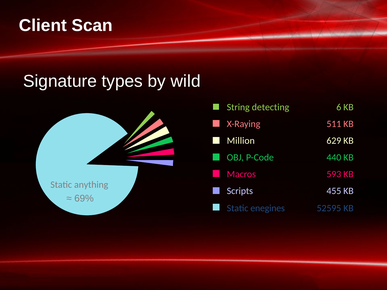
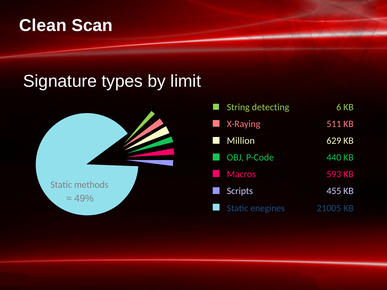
Client: Client -> Clean (43, 25)
wild: wild -> limit (186, 81)
anything: anything -> methods (91, 185)
69%: 69% -> 49% (84, 199)
52595: 52595 -> 21005 (329, 208)
